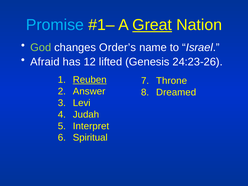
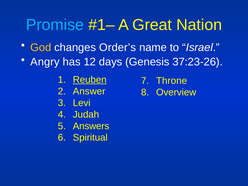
Great underline: present -> none (152, 25)
God colour: light green -> yellow (41, 47)
Afraid: Afraid -> Angry (45, 62)
lifted: lifted -> days (111, 62)
24:23-26: 24:23-26 -> 37:23-26 (198, 62)
Dreamed: Dreamed -> Overview (176, 92)
Interpret: Interpret -> Answers (91, 126)
